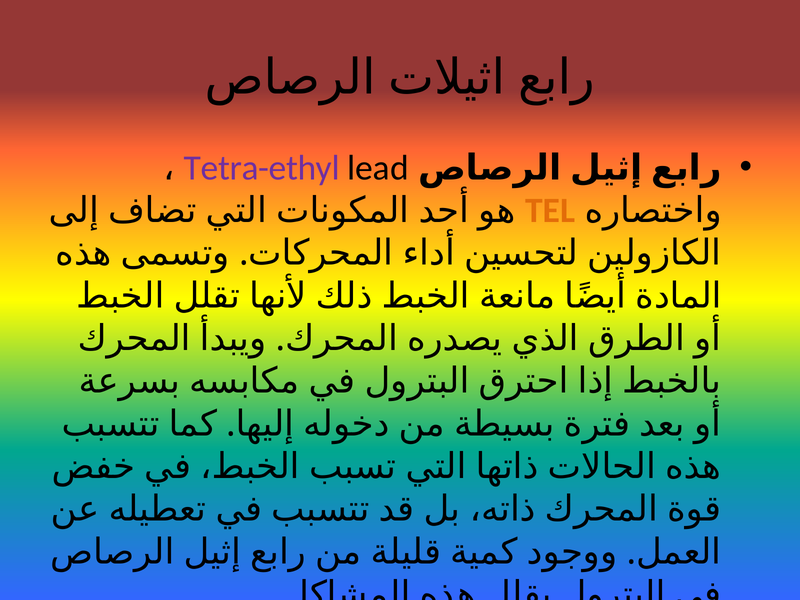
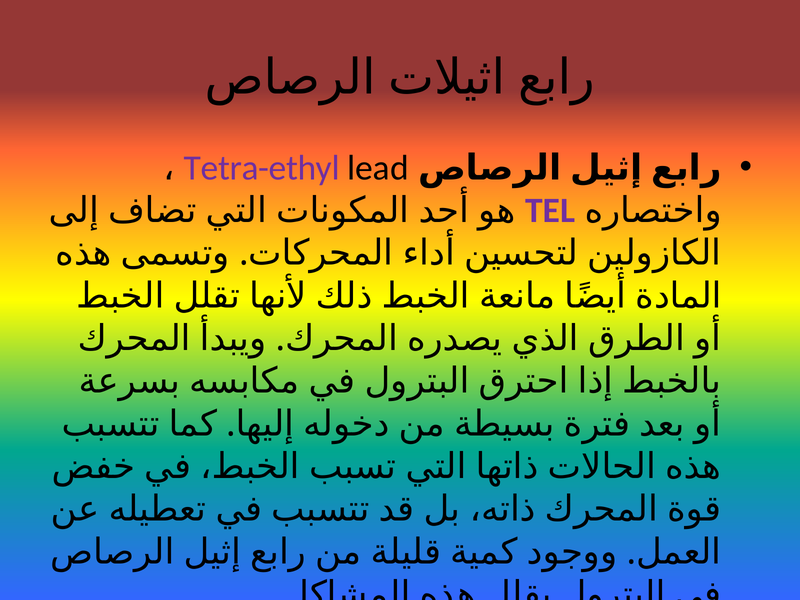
TEL colour: orange -> purple (550, 211)
